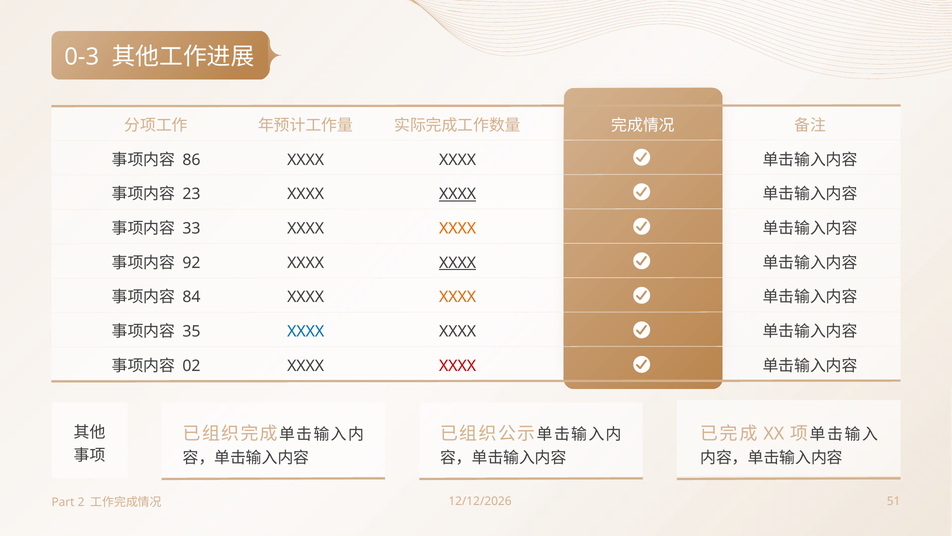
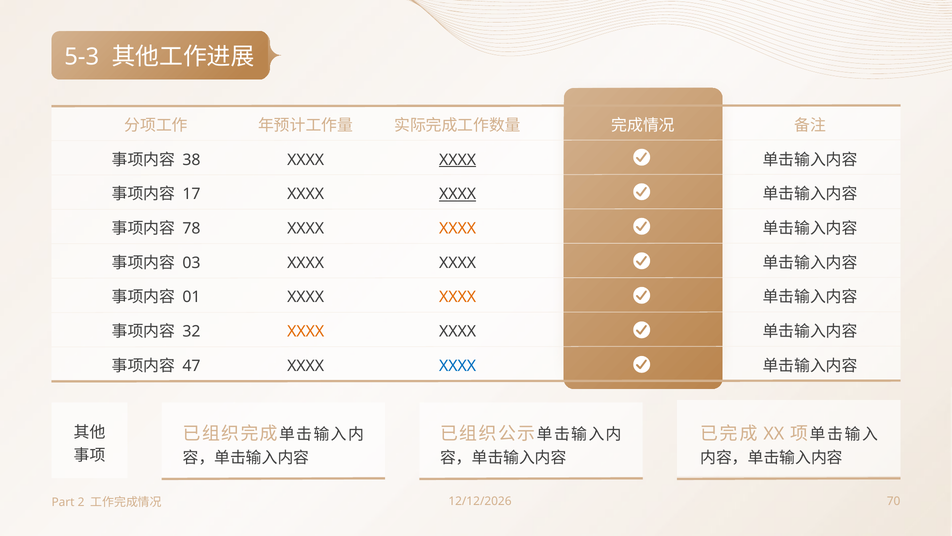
0-3: 0-3 -> 5-3 (82, 57)
86: 86 -> 38 (191, 160)
XXXX underline: none -> present (458, 160)
23: 23 -> 17 (191, 194)
33: 33 -> 78 (191, 228)
92: 92 -> 03 (191, 263)
XXXX underline: present -> none (458, 263)
84: 84 -> 01 (191, 297)
35: 35 -> 32 (191, 331)
XXXX colour: blue -> orange (306, 331)
02: 02 -> 47 (191, 365)
XXXX colour: red -> blue (458, 365)
51: 51 -> 70 (894, 501)
